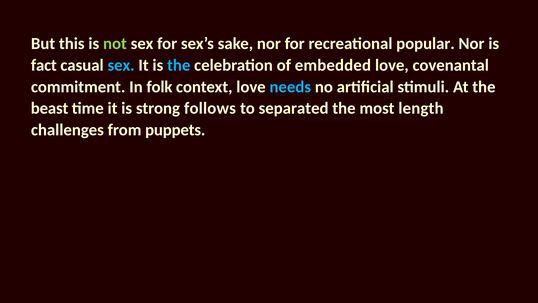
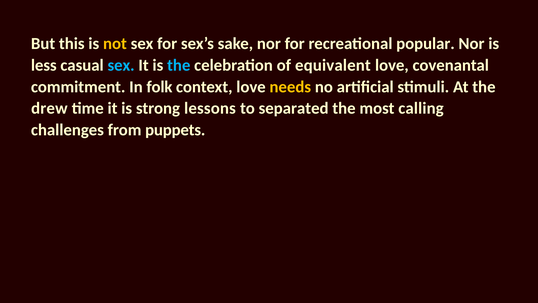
not colour: light green -> yellow (115, 44)
fact: fact -> less (44, 65)
embedded: embedded -> equivalent (333, 65)
needs colour: light blue -> yellow (290, 87)
beast: beast -> drew (49, 108)
follows: follows -> lessons (210, 108)
length: length -> calling (421, 108)
